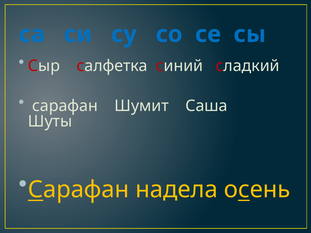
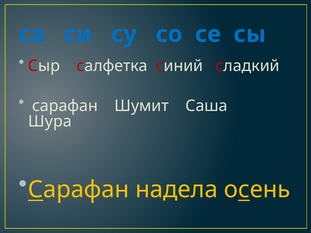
Шуты: Шуты -> Шура (50, 121)
